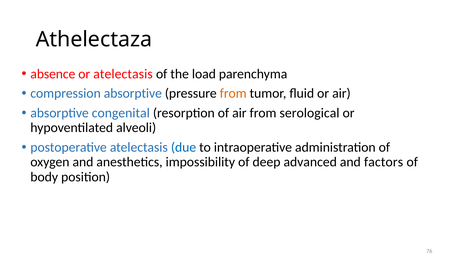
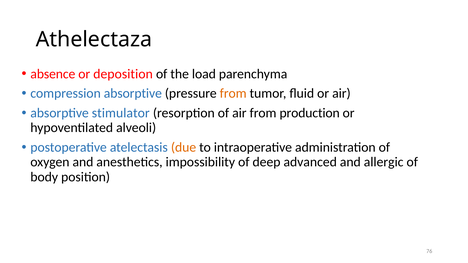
or atelectasis: atelectasis -> deposition (123, 74)
congenital: congenital -> stimulator (121, 113)
serological: serological -> production (310, 113)
due colour: blue -> orange (184, 148)
factors: factors -> allergic (384, 162)
